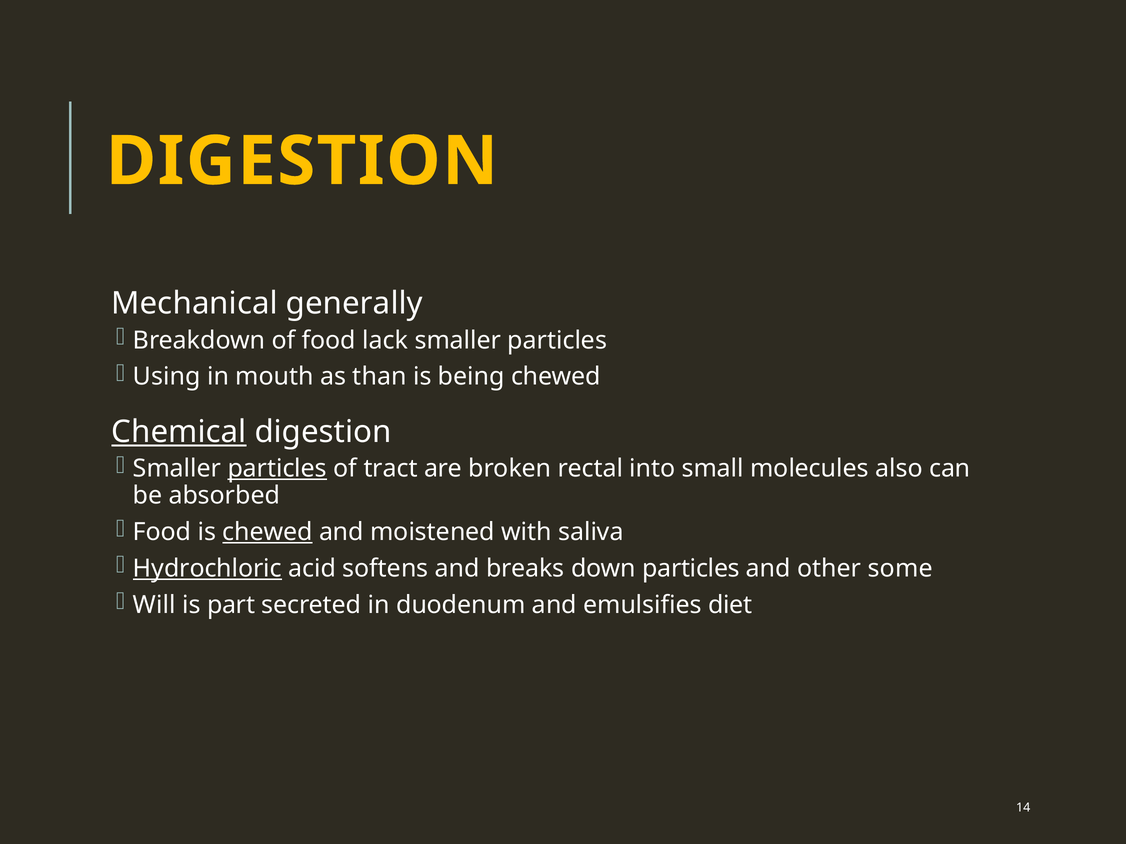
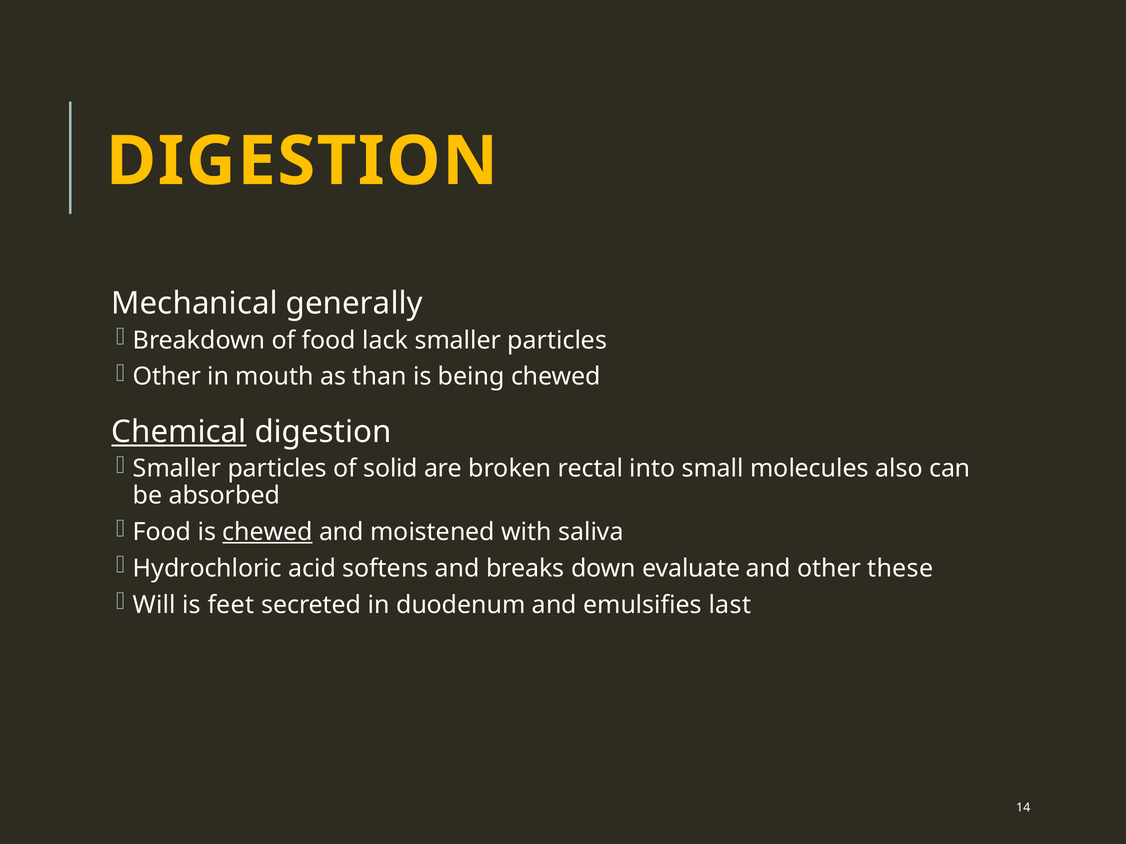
Using: Using -> Other (167, 377)
particles underline: present -> none (277, 469)
tract: tract -> solid (391, 469)
Hydrochloric underline: present -> none (207, 569)
down particles: particles -> evaluate (691, 569)
some: some -> these (900, 569)
part: part -> feet (231, 605)
diet: diet -> last (730, 605)
